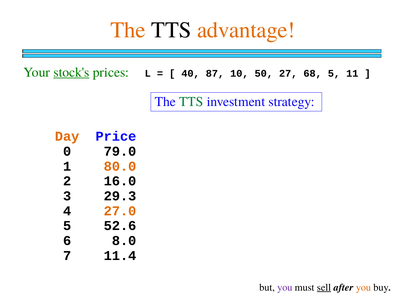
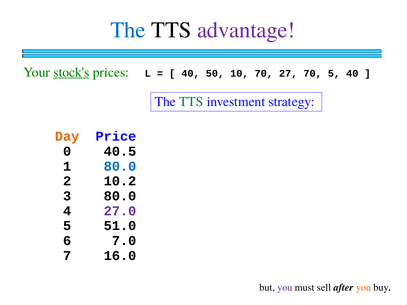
The colour: orange -> blue (128, 30)
advantage colour: orange -> purple (246, 30)
87: 87 -> 50 (215, 74)
10 50: 50 -> 70 (264, 74)
27 68: 68 -> 70 (313, 74)
5 11: 11 -> 40 (352, 74)
79.0: 79.0 -> 40.5 (120, 151)
80.0 colour: orange -> blue (120, 166)
16.0: 16.0 -> 10.2 (120, 181)
3 29.3: 29.3 -> 80.0 (120, 196)
27.0 colour: orange -> purple (120, 211)
52.6: 52.6 -> 51.0 (120, 226)
8.0: 8.0 -> 7.0 (124, 241)
11.4: 11.4 -> 16.0 (120, 256)
sell underline: present -> none (324, 288)
